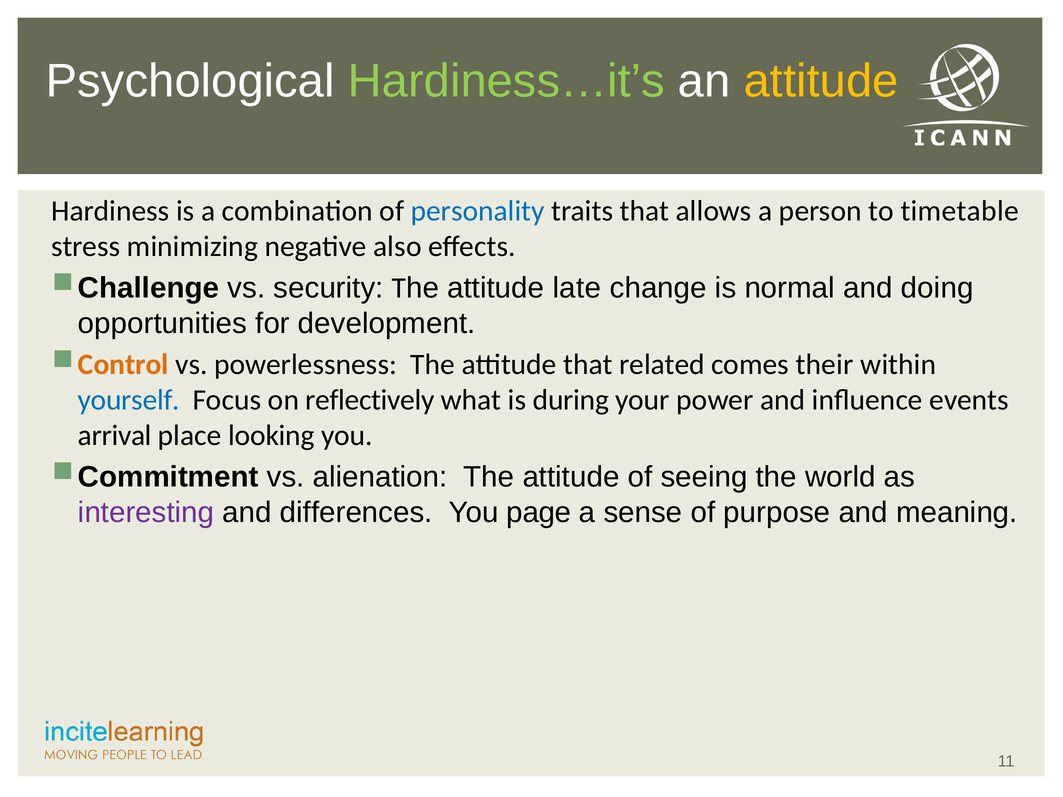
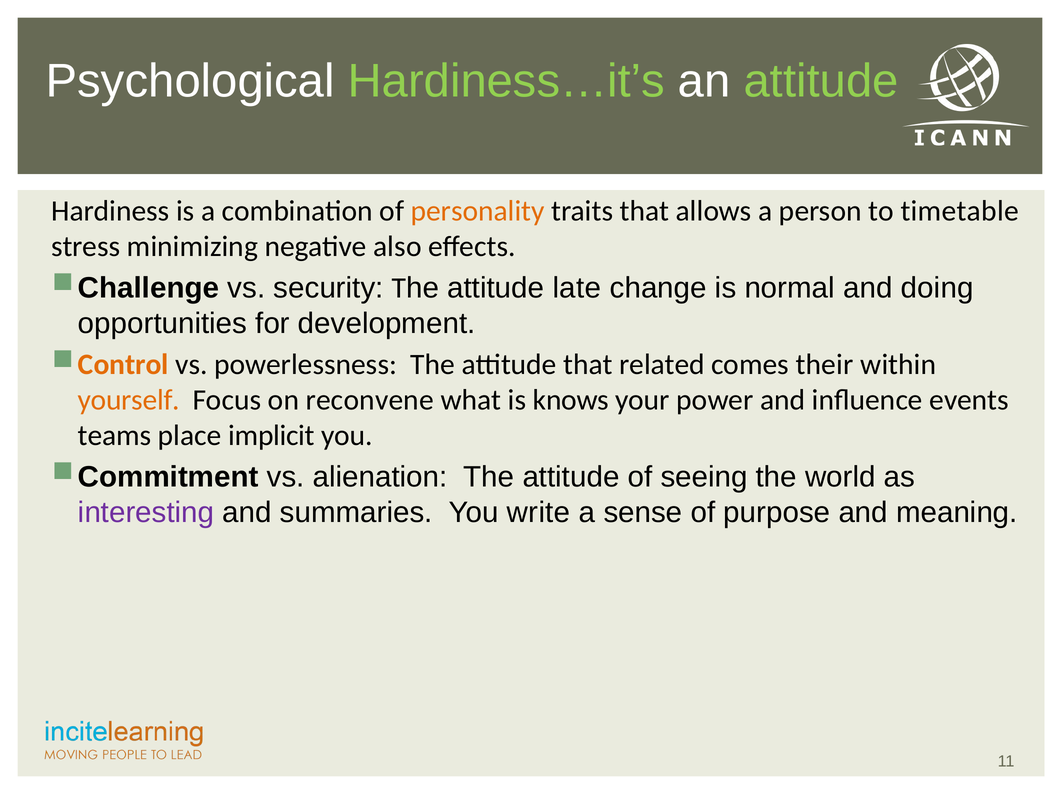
attitude colour: yellow -> light green (821, 81)
personality colour: blue -> orange (478, 211)
yourself colour: blue -> orange (129, 400)
reflectively: reflectively -> reconvene (370, 400)
during: during -> knows (571, 400)
arrival: arrival -> teams (115, 436)
looking: looking -> implicit (271, 436)
differences: differences -> summaries (356, 512)
page: page -> write (539, 512)
